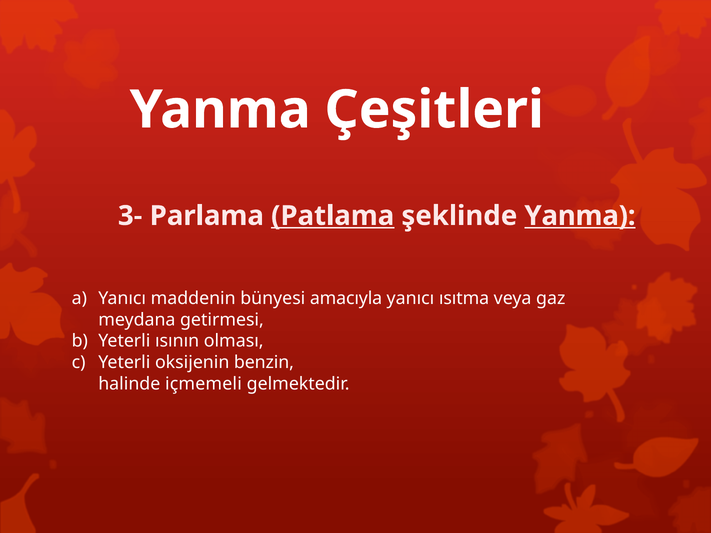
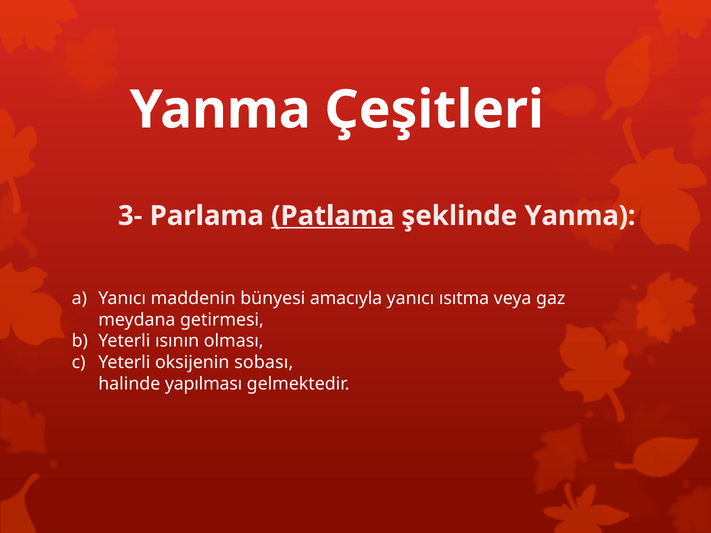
Yanma underline: present -> none (580, 216)
benzin: benzin -> sobası (264, 363)
içmemeli: içmemeli -> yapılması (204, 384)
